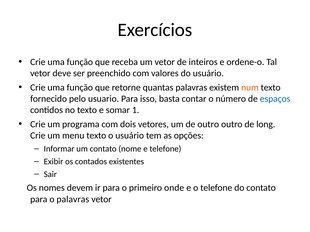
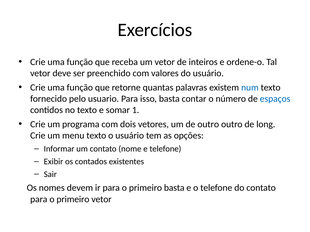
num colour: orange -> blue (250, 88)
primeiro onde: onde -> basta (174, 188)
palavras: palavras -> primeiro (73, 200)
